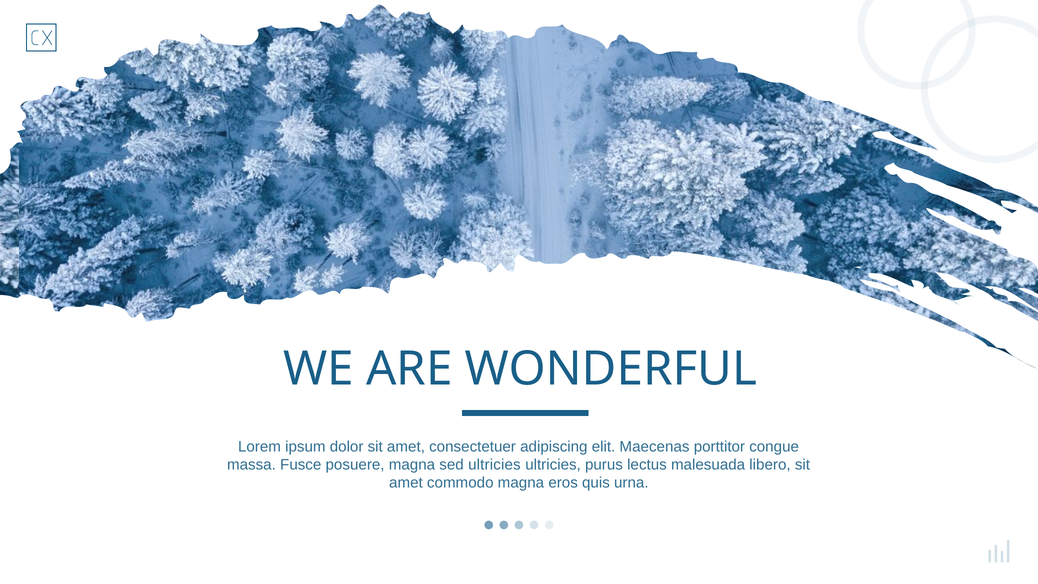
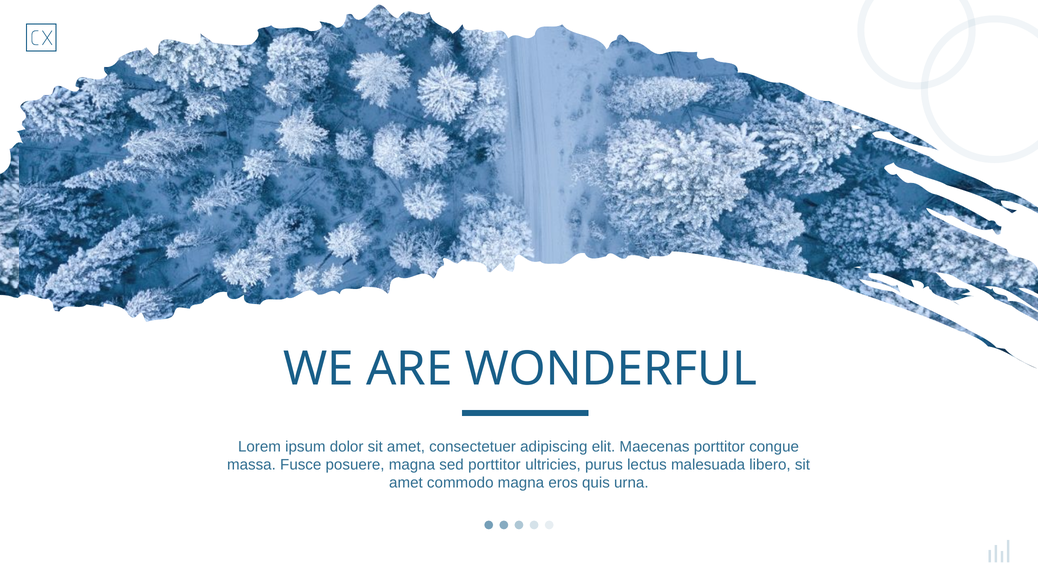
sed ultricies: ultricies -> porttitor (494, 465)
